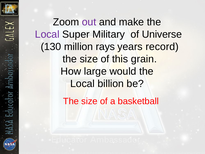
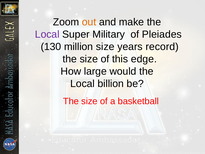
out colour: purple -> orange (89, 22)
Universe: Universe -> Pleiades (162, 34)
million rays: rays -> size (105, 47)
grain: grain -> edge (144, 59)
